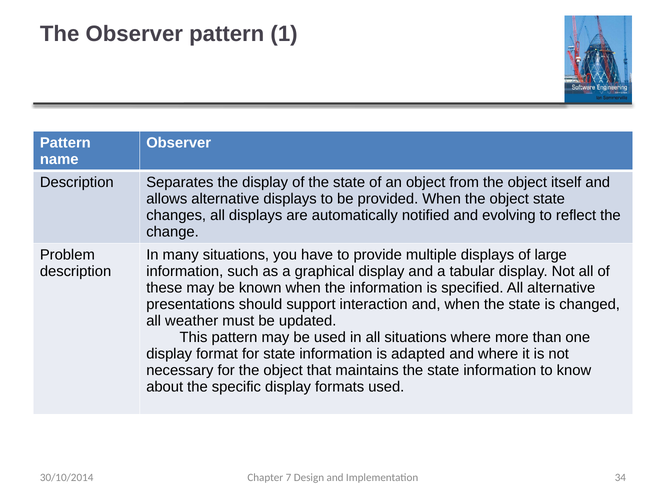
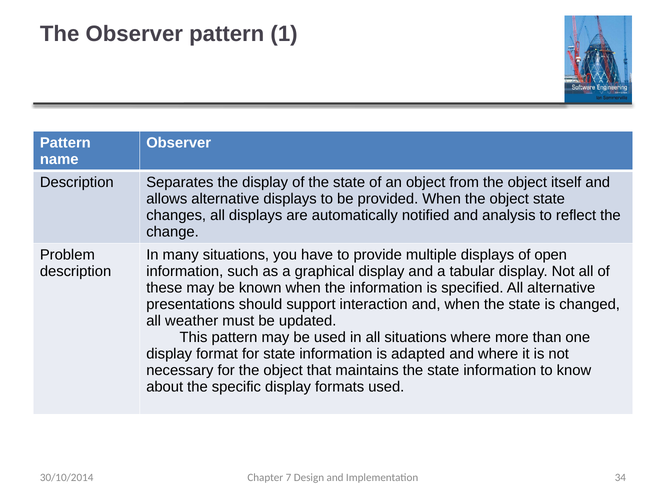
evolving: evolving -> analysis (509, 215)
large: large -> open (551, 255)
